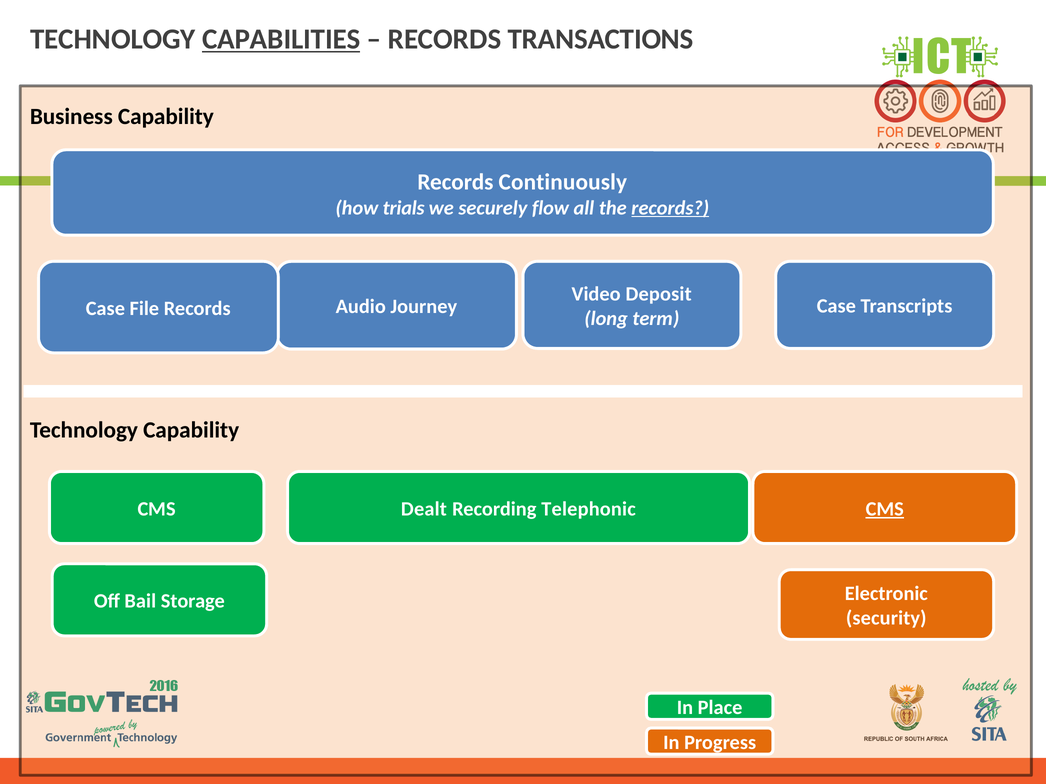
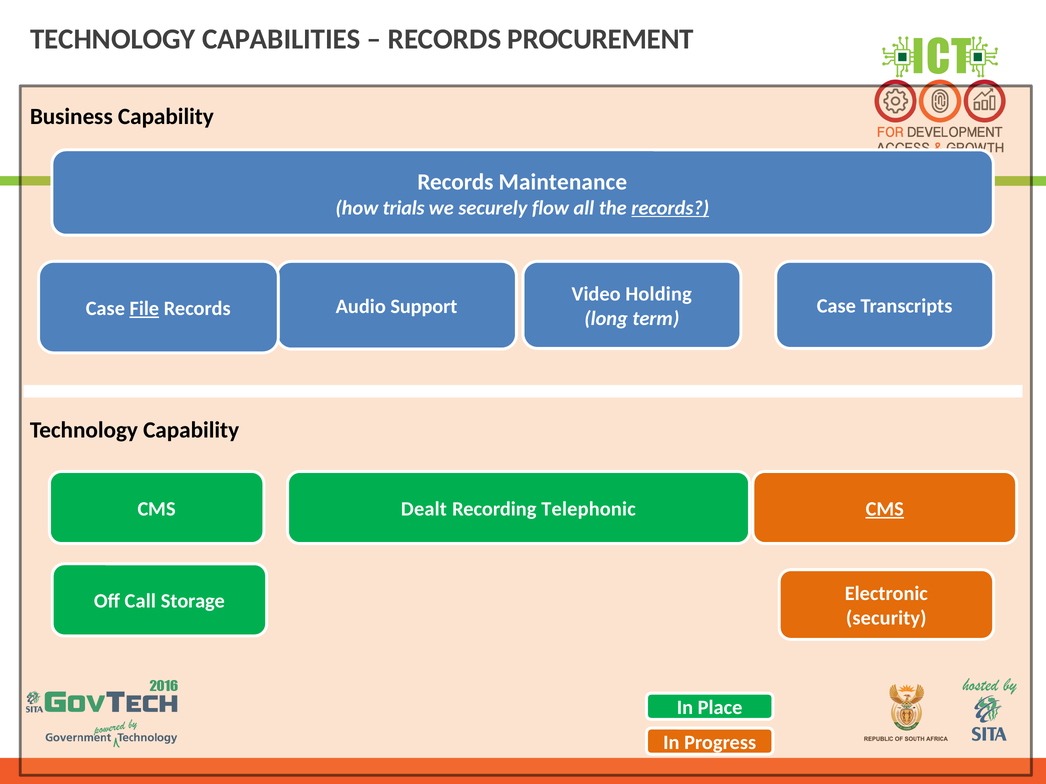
CAPABILITIES underline: present -> none (281, 39)
TRANSACTIONS: TRANSACTIONS -> PROCUREMENT (601, 39)
Continuously: Continuously -> Maintenance (563, 182)
Deposit: Deposit -> Holding (659, 294)
Journey: Journey -> Support (424, 307)
File underline: none -> present (144, 309)
Bail: Bail -> Call (140, 602)
